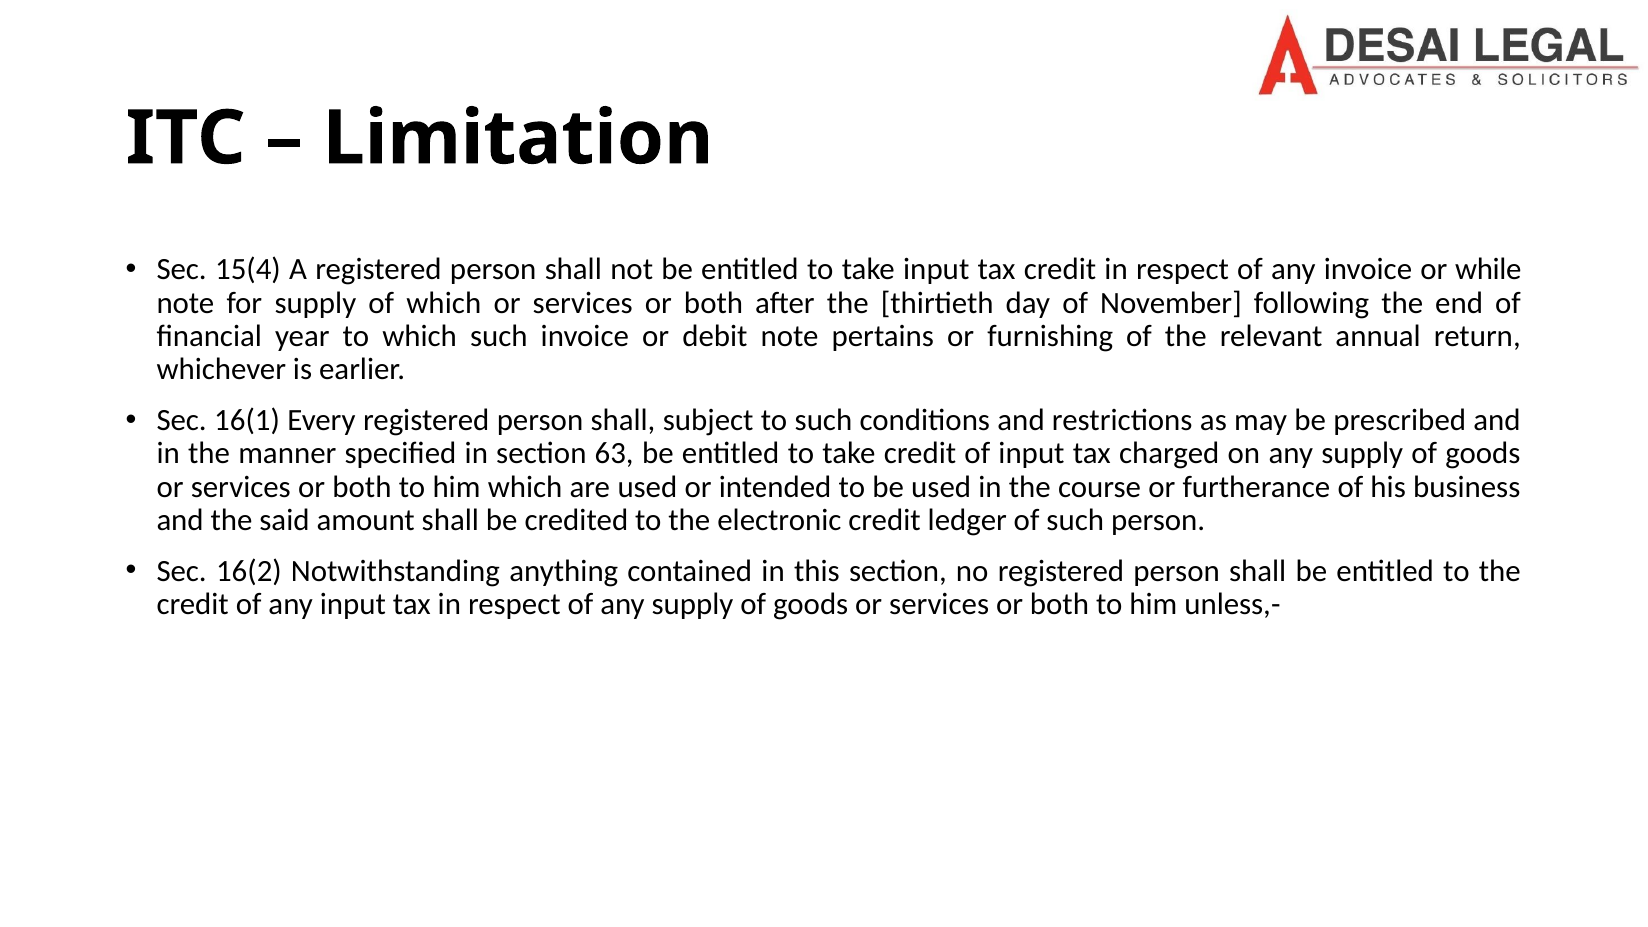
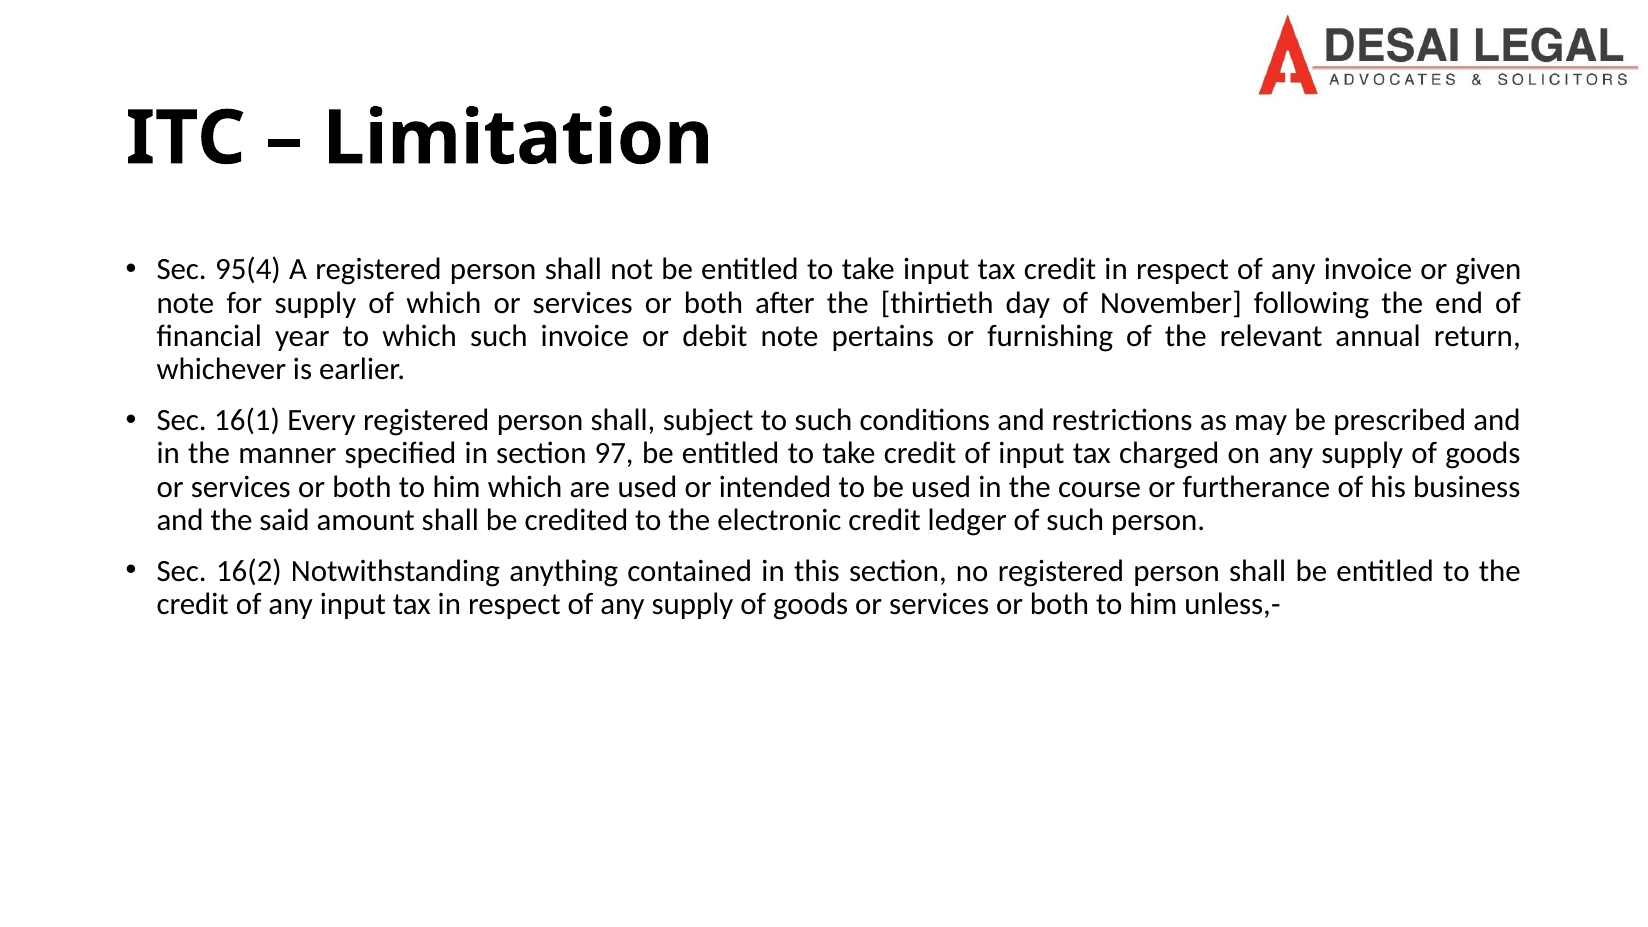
15(4: 15(4 -> 95(4 (248, 269)
while: while -> given (1488, 269)
63: 63 -> 97 (614, 454)
